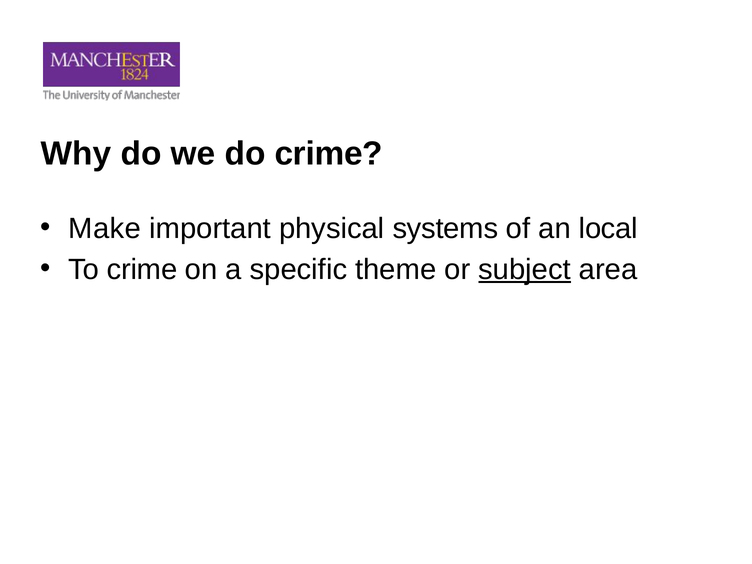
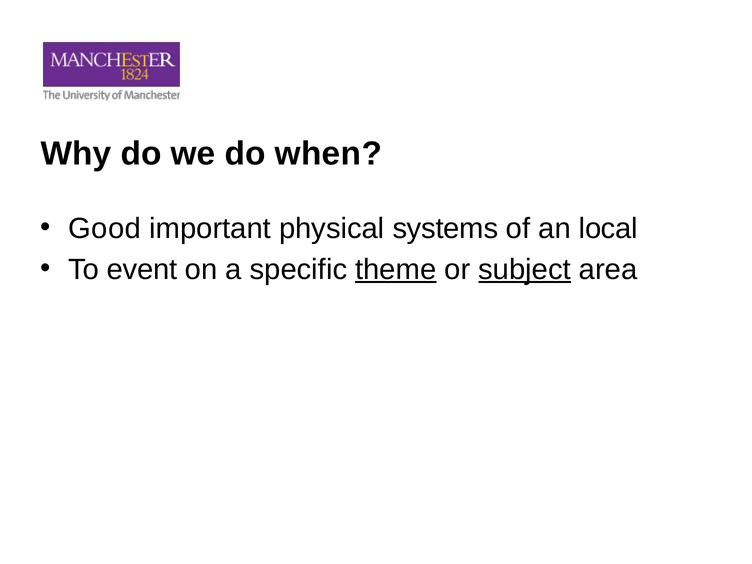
do crime: crime -> when (328, 154)
Make: Make -> Good (105, 228)
To crime: crime -> event (142, 269)
theme underline: none -> present (396, 269)
